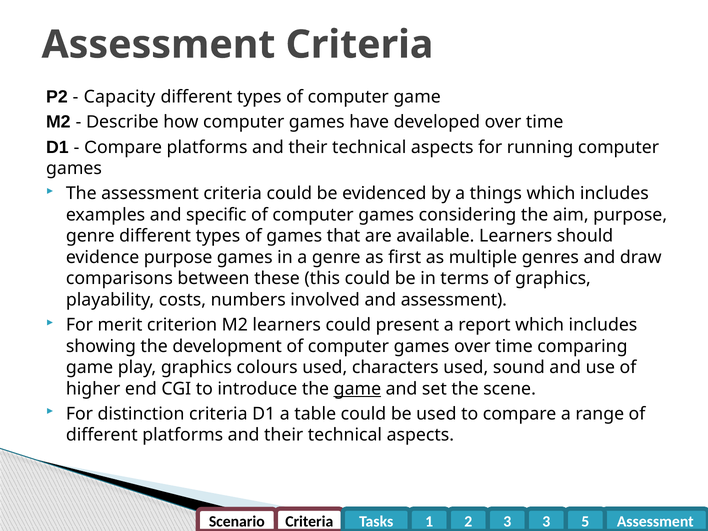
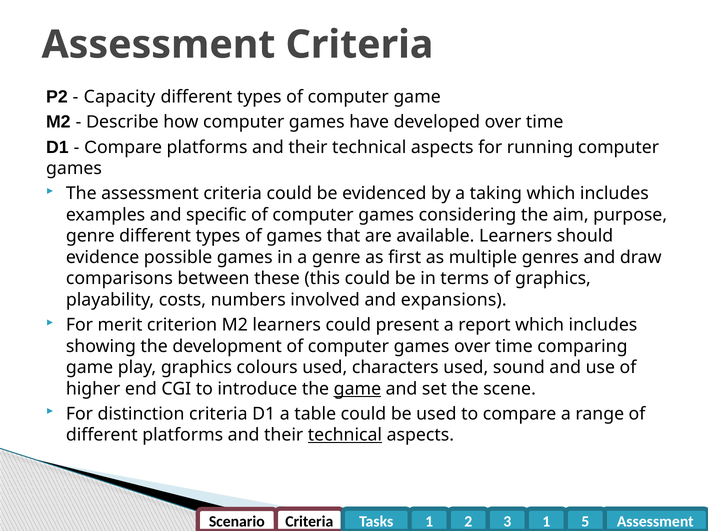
things: things -> taking (496, 194)
evidence purpose: purpose -> possible (178, 257)
and assessment: assessment -> expansions (454, 300)
technical underline: none -> present (345, 435)
3 3: 3 -> 1 (546, 521)
